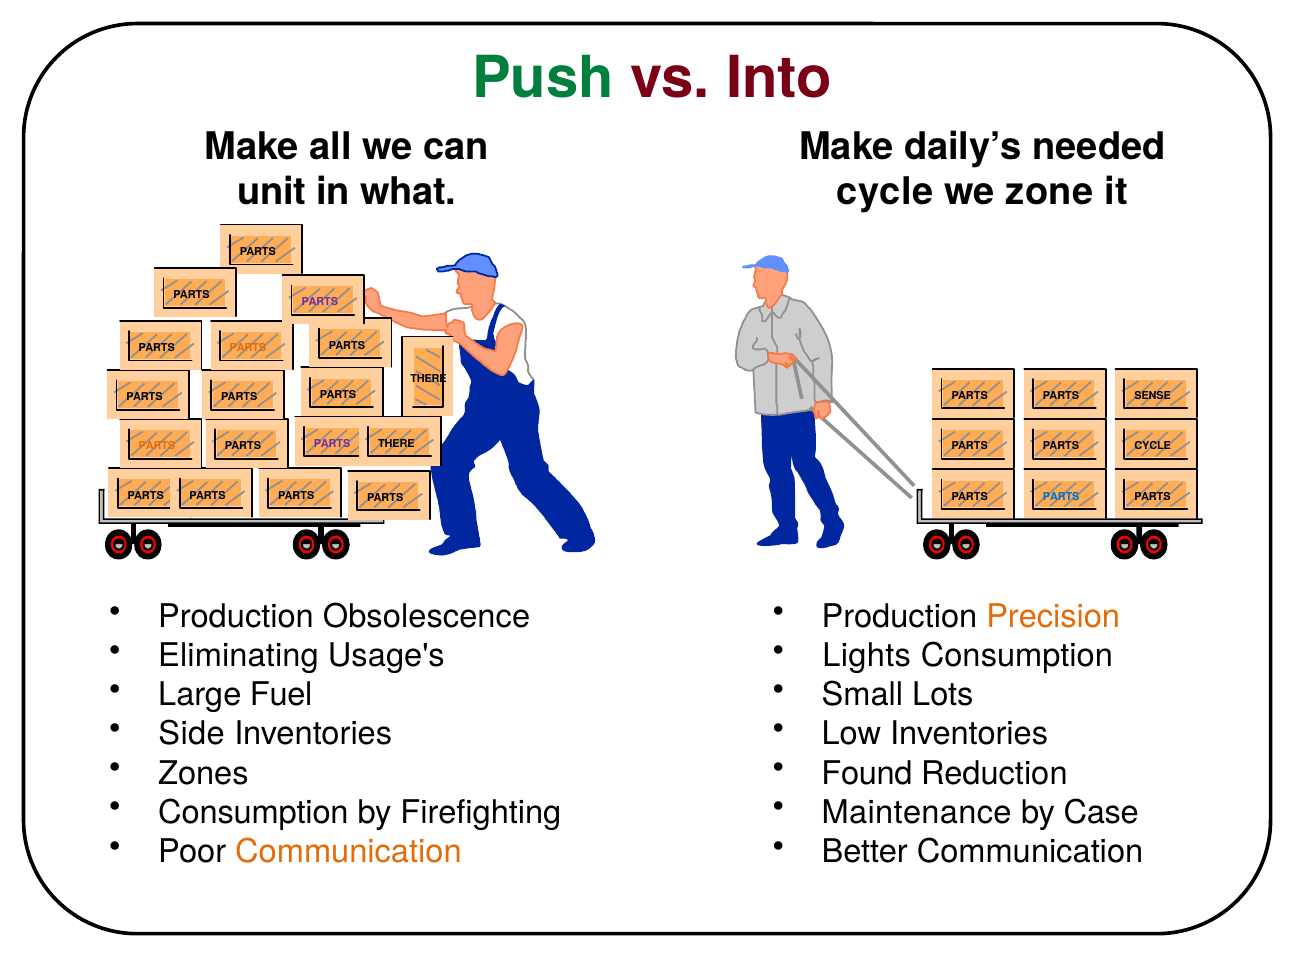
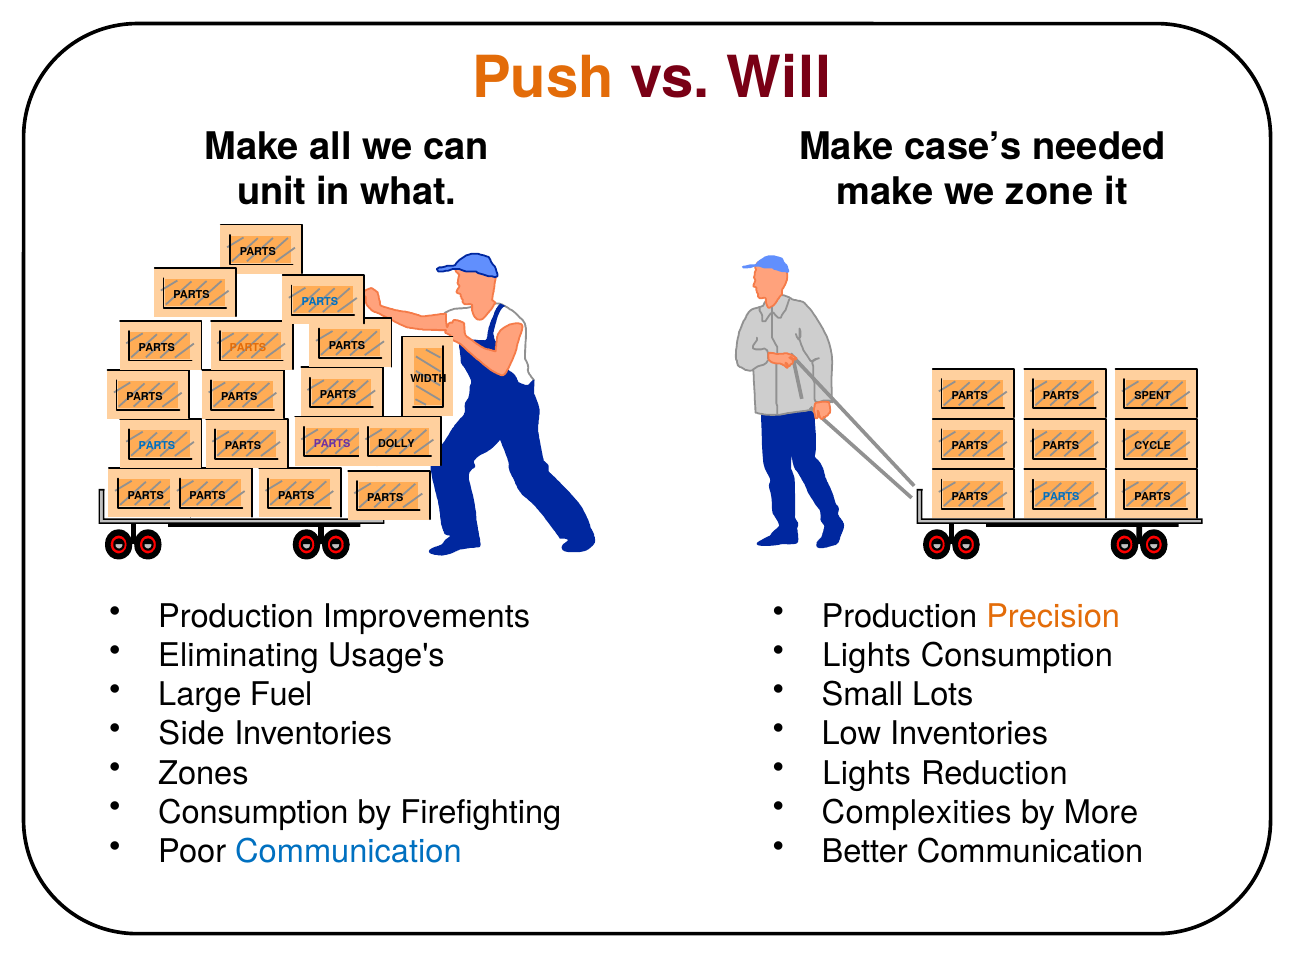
Push colour: green -> orange (543, 79)
Into: Into -> Will (779, 79)
daily’s: daily’s -> case’s (963, 147)
cycle: cycle -> make (885, 192)
PARTS colour: purple -> blue (320, 302)
THERE: THERE -> WIDTH (428, 379)
SENSE: SENSE -> SPENT (1153, 396)
THERE: THERE -> DOLLY (396, 444)
PARTS colour: orange -> blue (157, 446)
Obsolescence: Obsolescence -> Improvements (427, 617)
Found: Found -> Lights (867, 773)
Maintenance: Maintenance -> Complexities (917, 812)
Case: Case -> More (1101, 812)
Communication colour: orange -> blue (348, 851)
